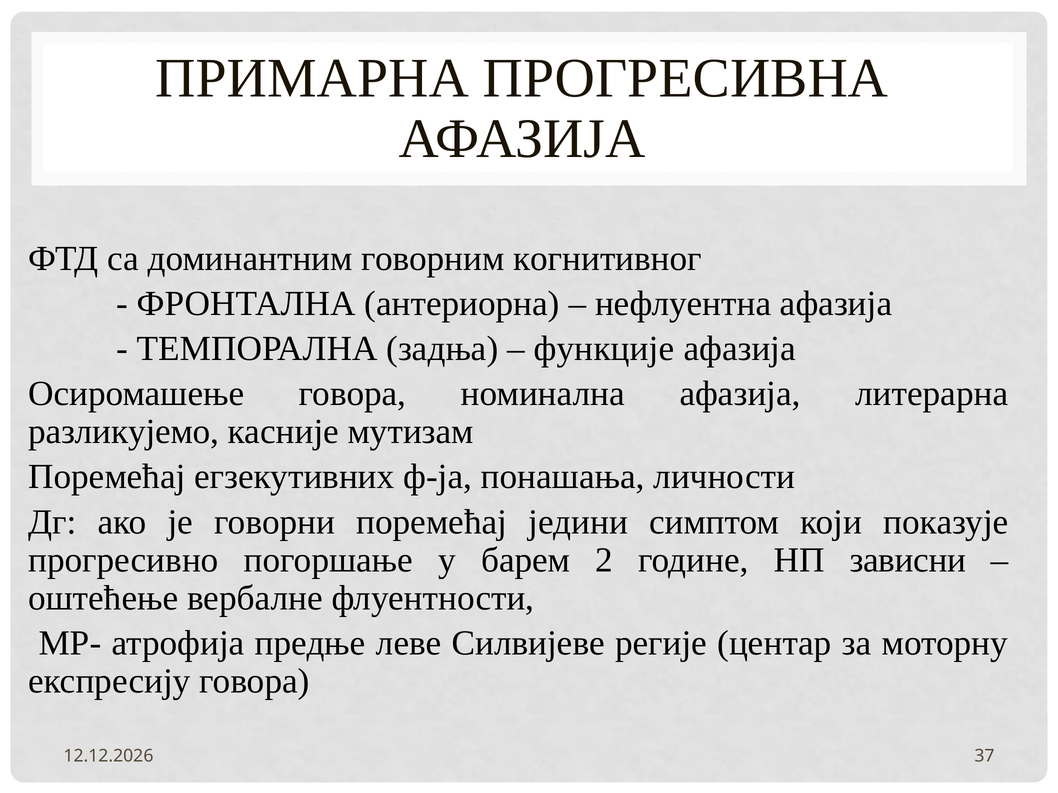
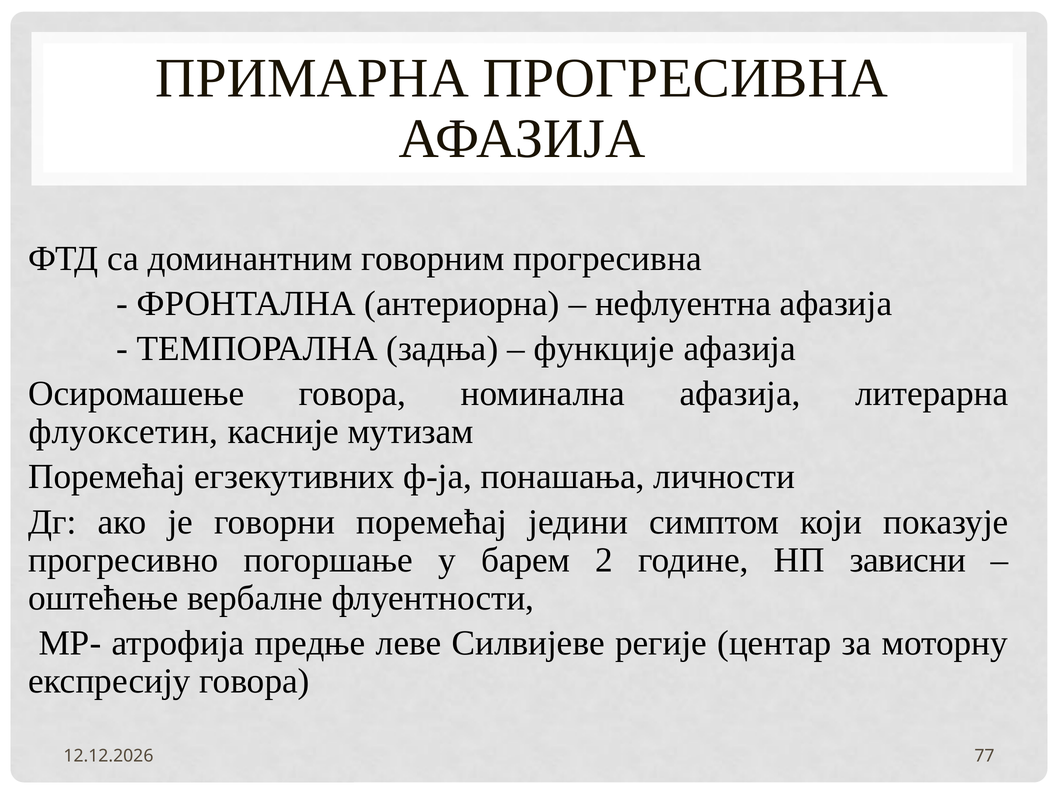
говорним когнитивног: когнитивног -> прогресивна (607, 259)
разликујемо: разликујемо -> флуоксетин (123, 432)
37: 37 -> 77 (984, 756)
